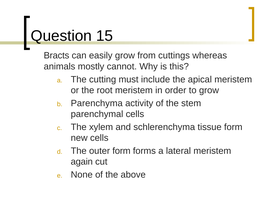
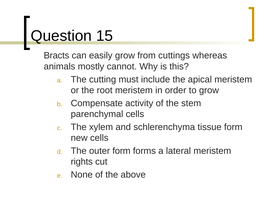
Parenchyma: Parenchyma -> Compensate (97, 103)
again: again -> rights (82, 162)
